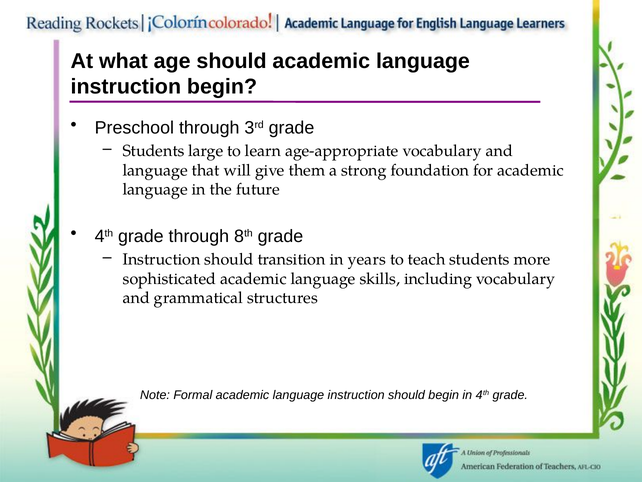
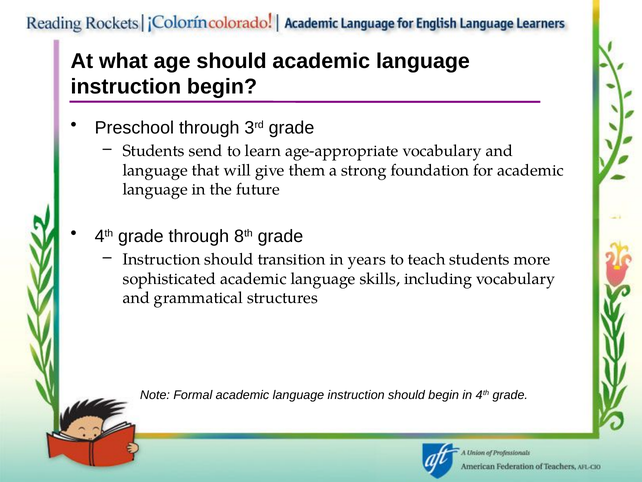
large: large -> send (206, 151)
